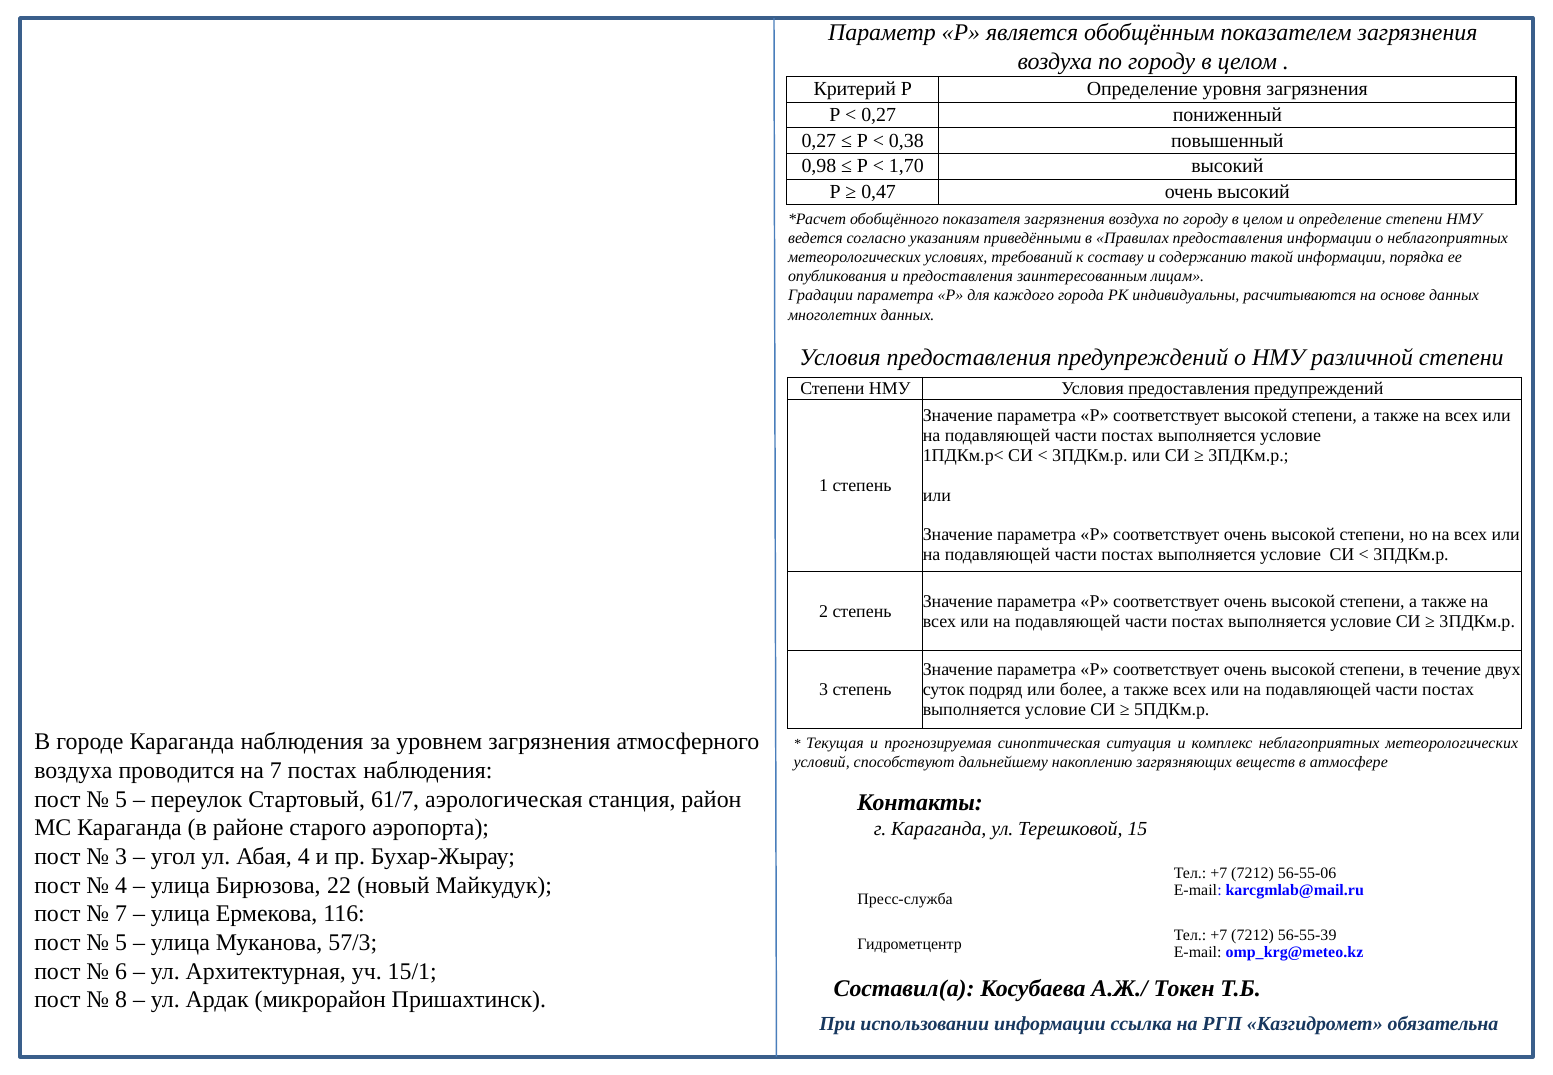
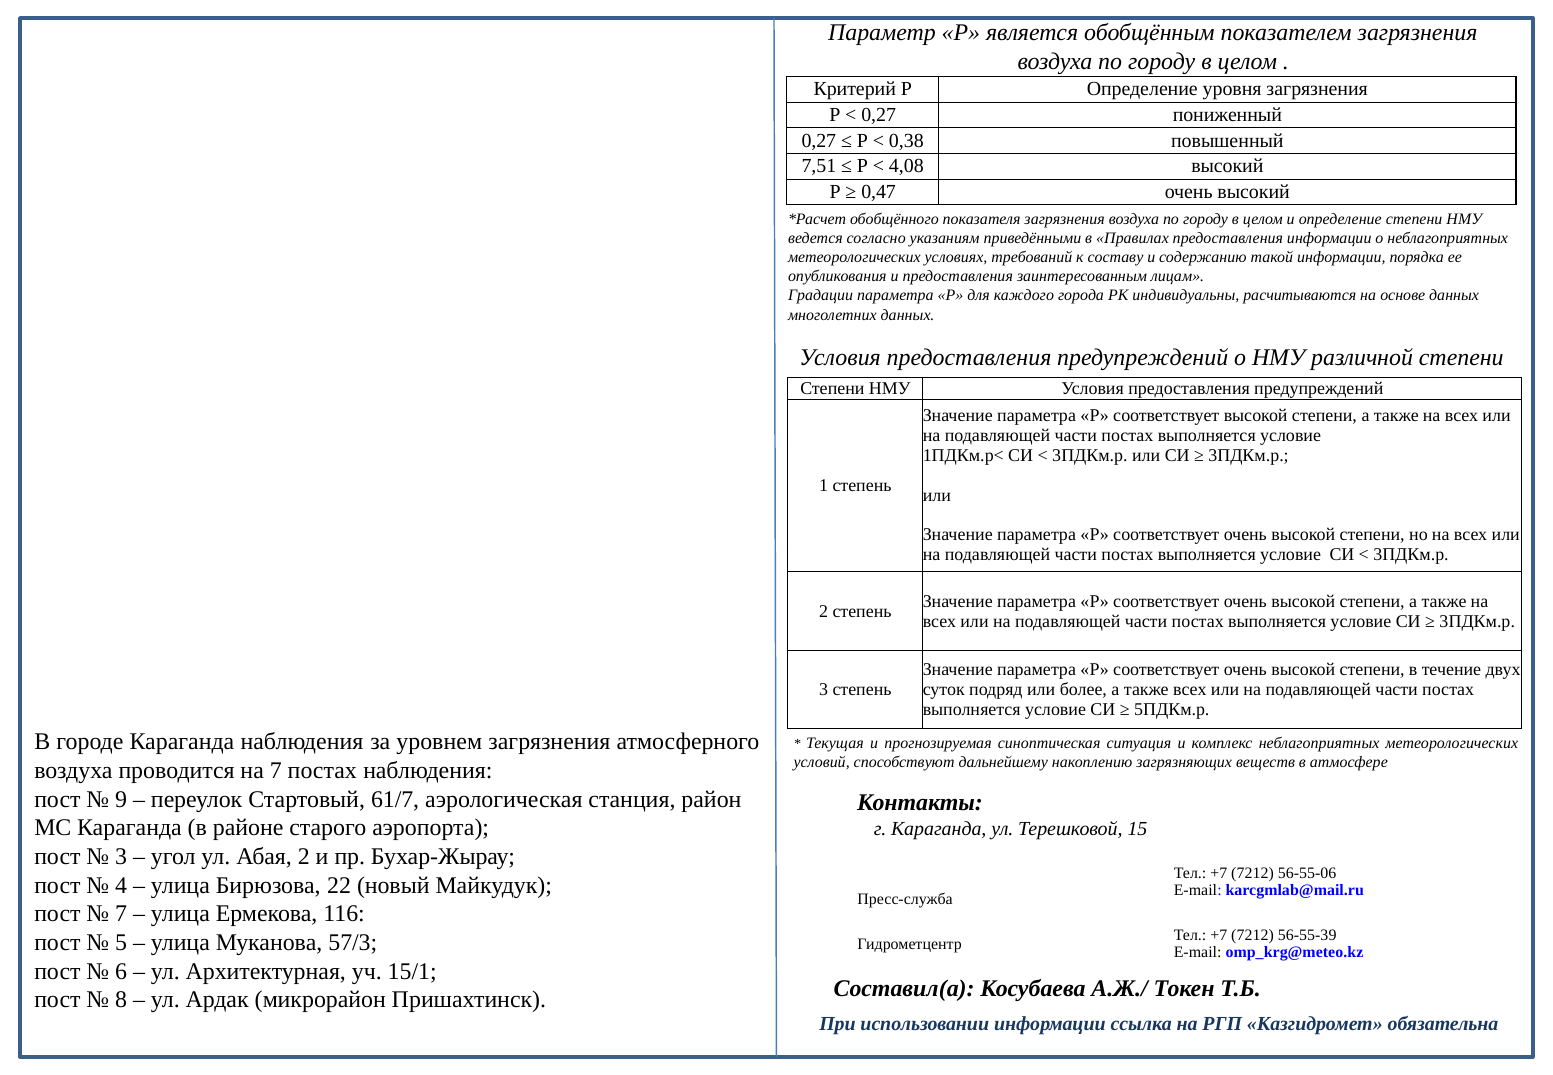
0,98: 0,98 -> 7,51 (819, 166)
1,70: 1,70 -> 4,08 (906, 166)
5: 5 -> 9 (121, 800)
Абая 4: 4 -> 2 (304, 857)
